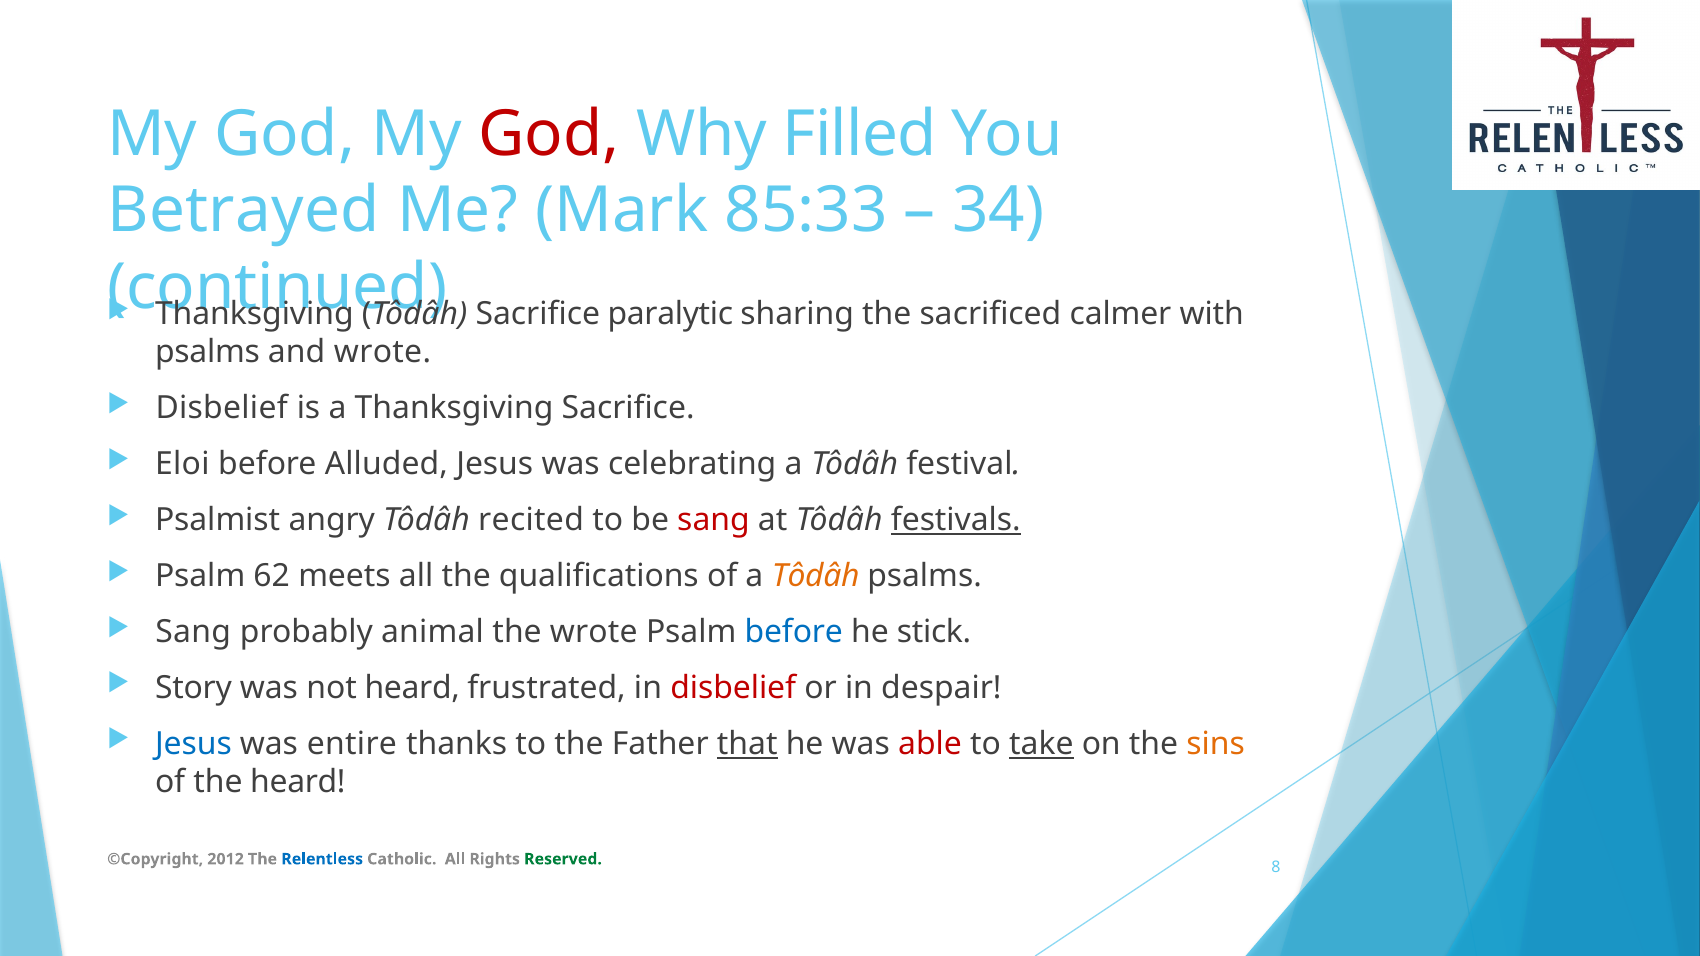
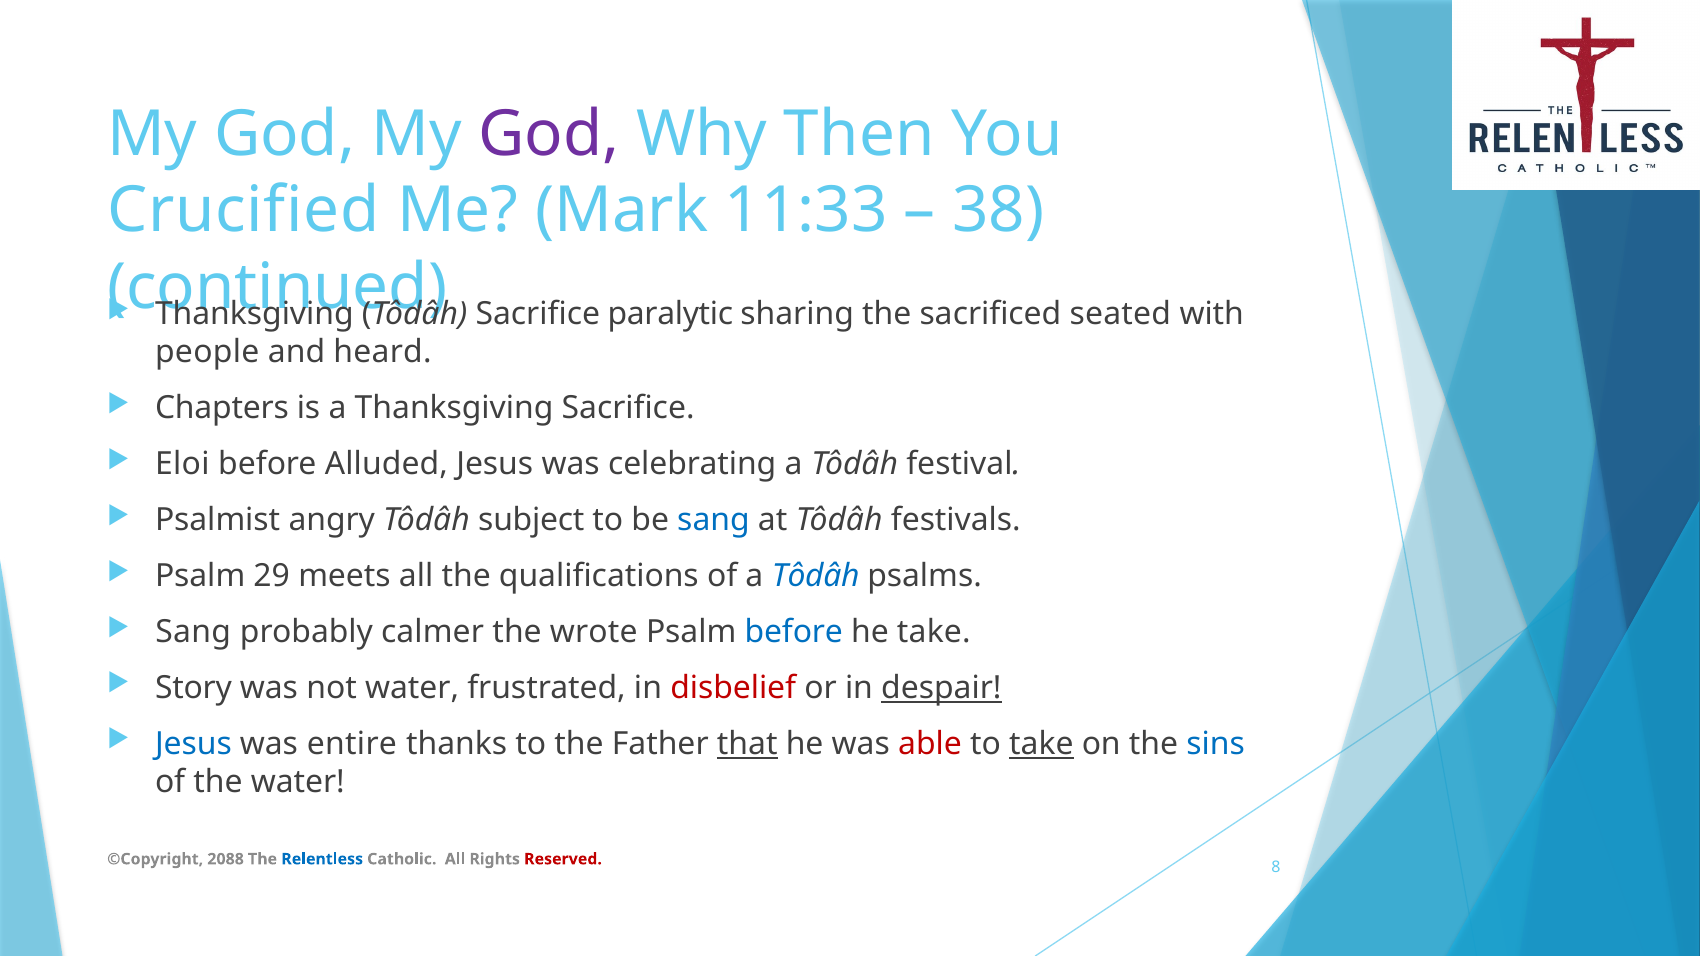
God colour: red -> purple (549, 134)
Filled: Filled -> Then (859, 134)
Betrayed: Betrayed -> Crucified (244, 211)
85:33: 85:33 -> 11:33 (806, 211)
34: 34 -> 38 (998, 211)
calmer: calmer -> seated (1120, 314)
psalms: psalms -> people (207, 353)
and wrote: wrote -> heard (383, 353)
Disbelief: Disbelief -> Chapters (222, 409)
recited: recited -> subject (531, 520)
sang colour: red -> blue (713, 520)
festivals underline: present -> none (956, 520)
62: 62 -> 29 (272, 576)
Tôdâh colour: orange -> blue (816, 576)
animal: animal -> calmer (433, 632)
he stick: stick -> take (934, 632)
not heard: heard -> water (412, 688)
despair underline: none -> present (941, 688)
sins colour: orange -> blue (1216, 744)
the heard: heard -> water (298, 783)
2012: 2012 -> 2088 (226, 859)
Reserved colour: green -> red (563, 859)
